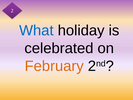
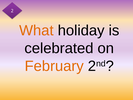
What colour: blue -> orange (36, 30)
